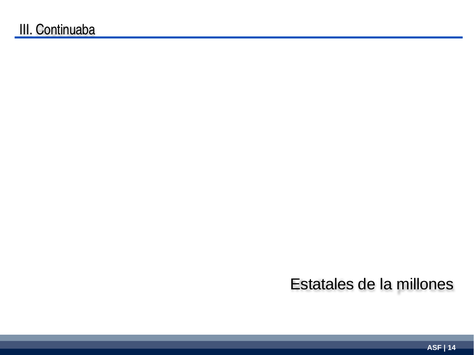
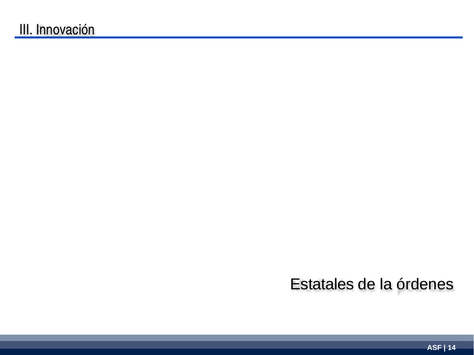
Continuaba: Continuaba -> Innovación (65, 30)
millones: millones -> órdenes (425, 285)
